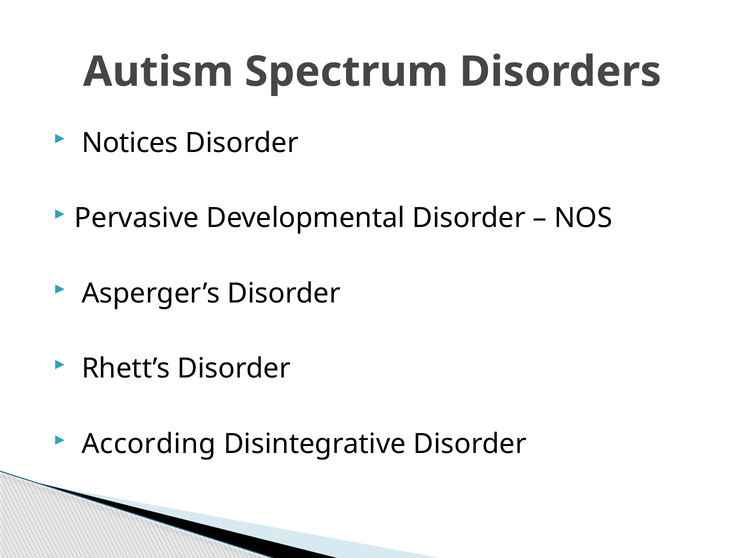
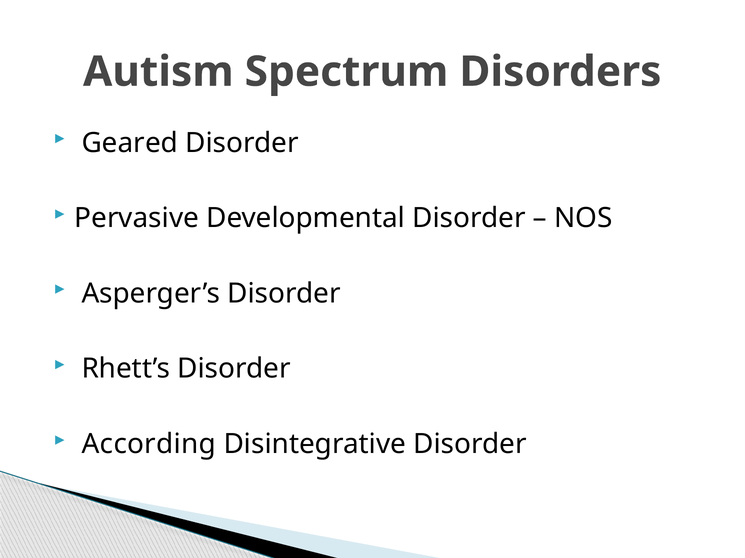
Notices: Notices -> Geared (130, 143)
